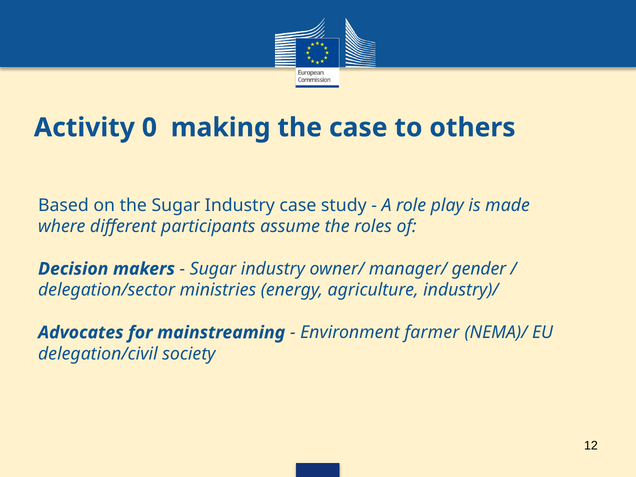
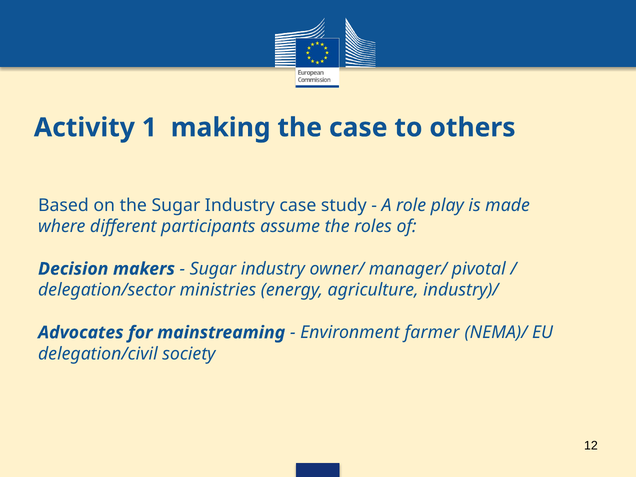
0: 0 -> 1 (149, 128)
gender: gender -> pivotal (479, 269)
